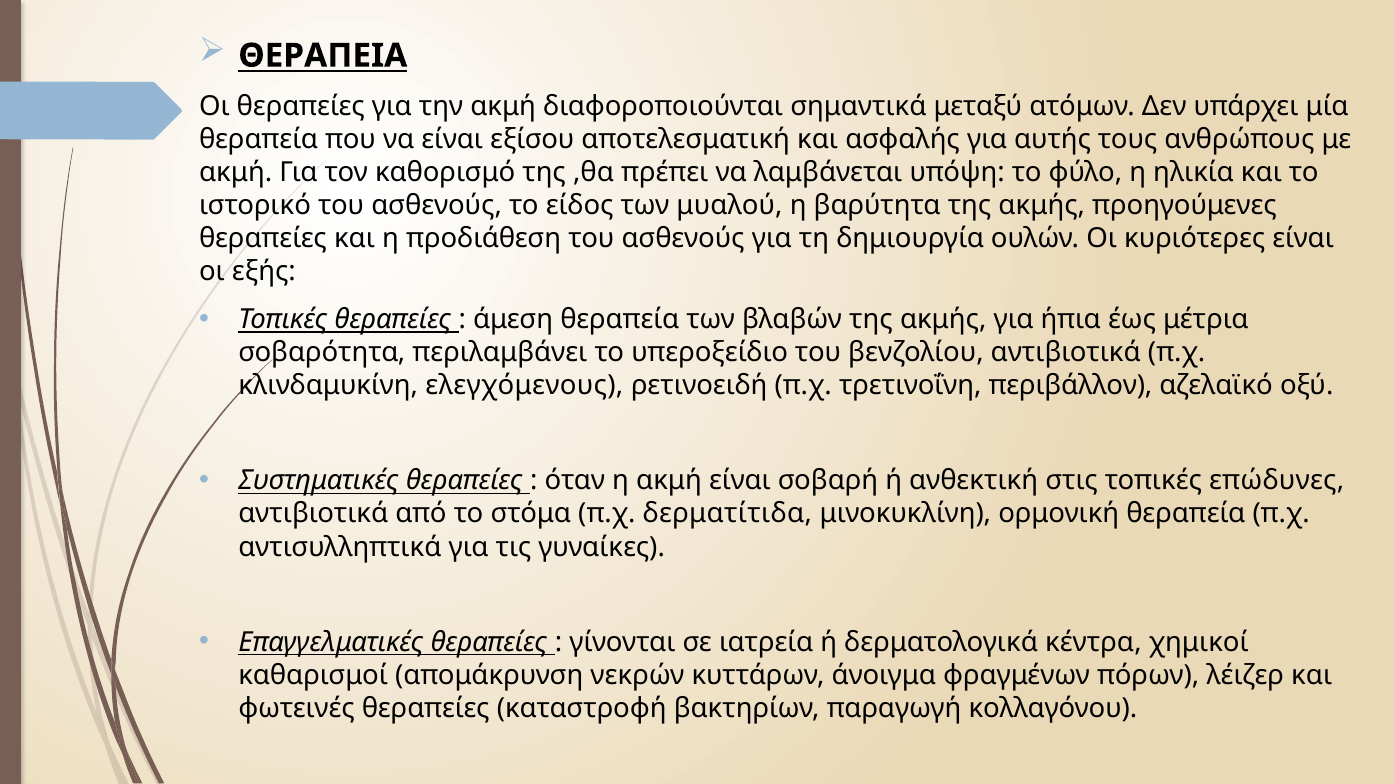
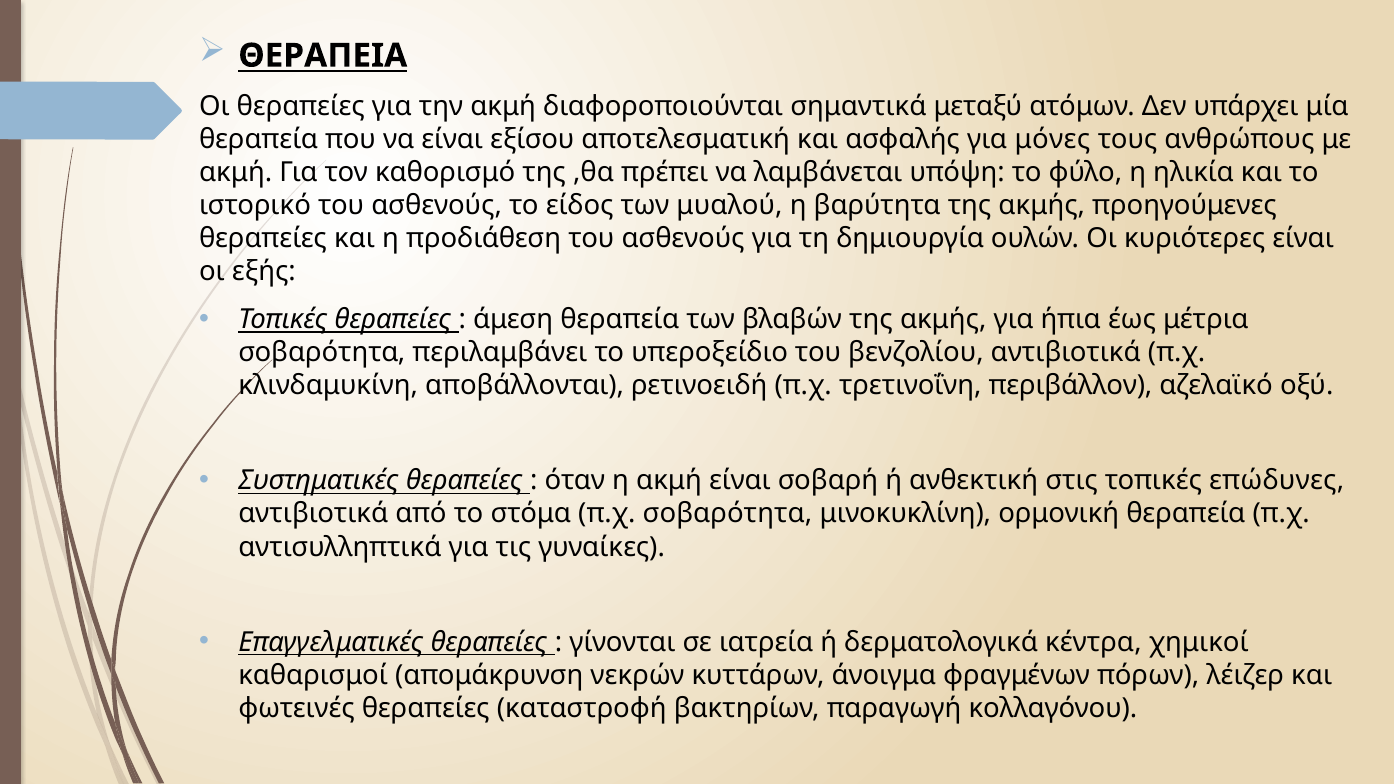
αυτής: αυτής -> μόνες (1052, 139)
ελεγχόμενους: ελεγχόμενους -> αποβάλλονται (525, 386)
π.χ δερματίτιδα: δερματίτιδα -> σοβαρότητα (727, 514)
